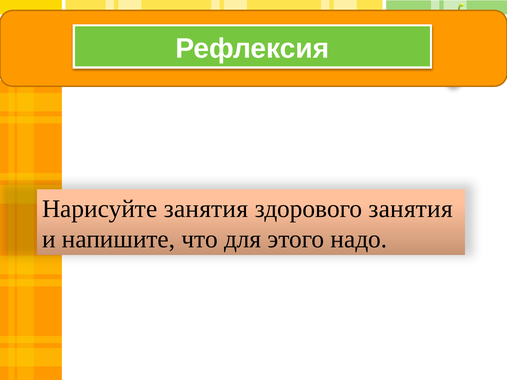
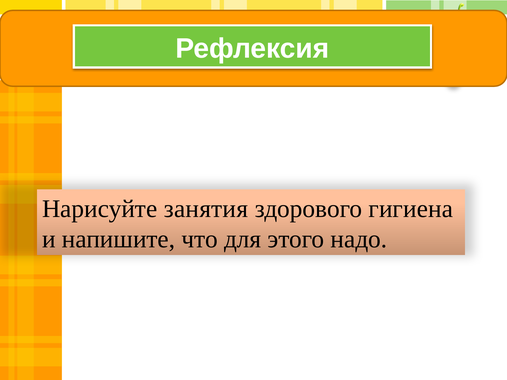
здорового занятия: занятия -> гигиена (411, 209)
